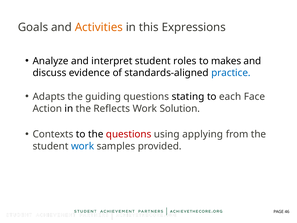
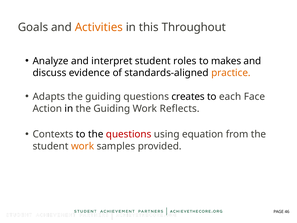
Expressions: Expressions -> Throughout (194, 27)
practice colour: blue -> orange (231, 73)
stating: stating -> creates (188, 97)
in the Reflects: Reflects -> Guiding (112, 108)
Solution: Solution -> Reflects (180, 108)
applying: applying -> equation (203, 134)
work colour: blue -> orange (83, 146)
